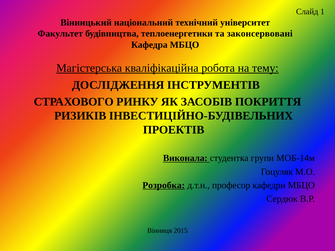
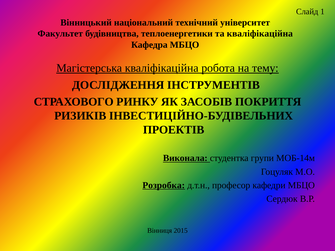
та законсервовані: законсервовані -> кваліфікаційна (260, 34)
